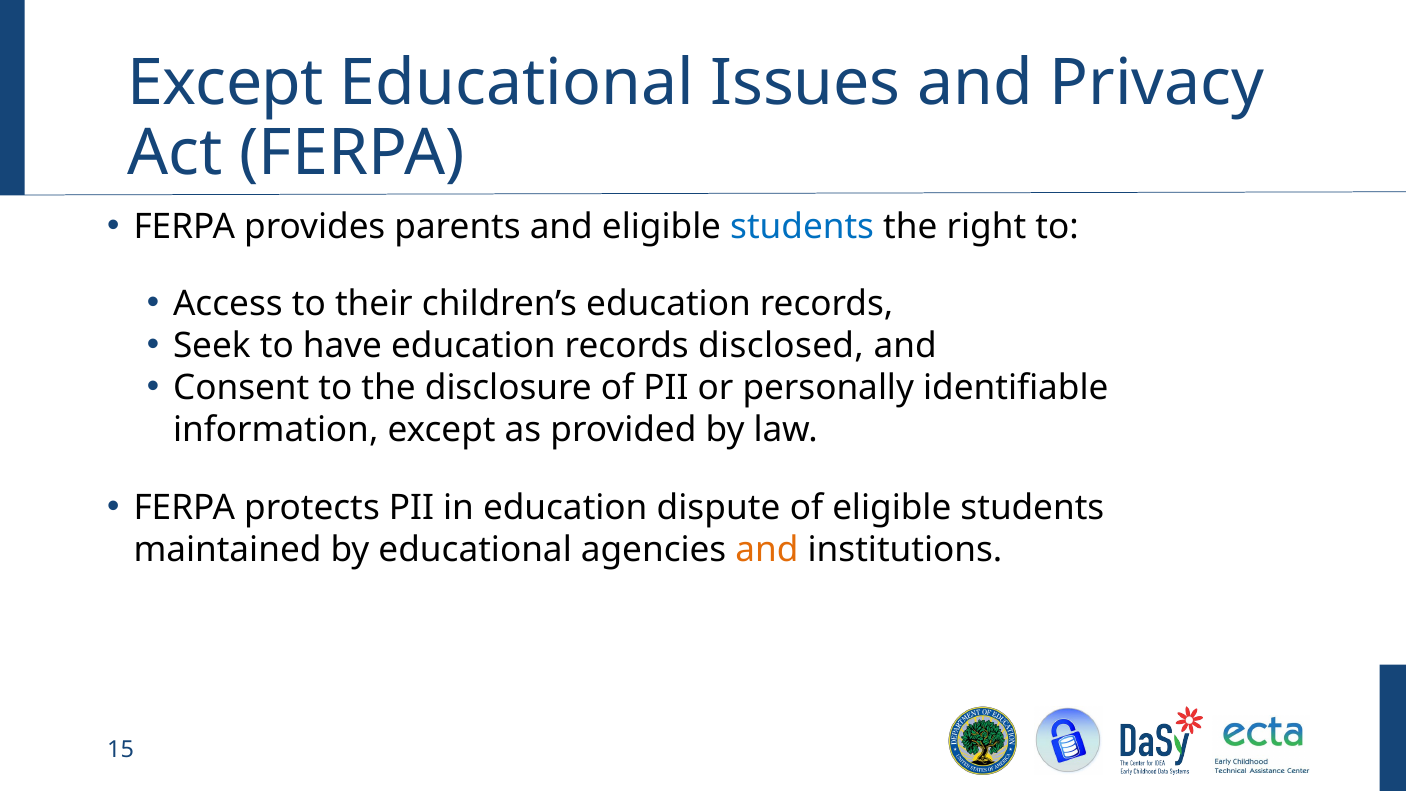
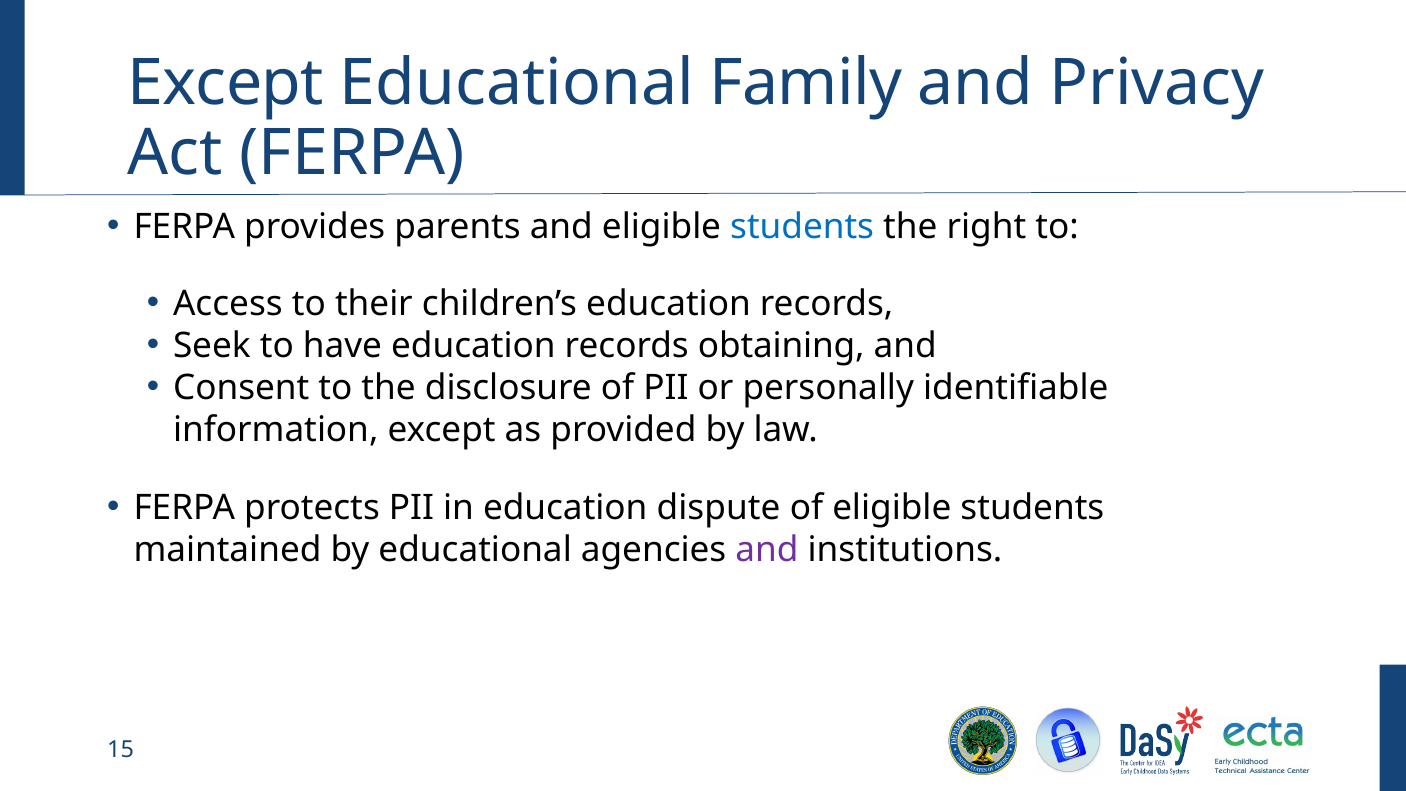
Issues: Issues -> Family (806, 83)
disclosed: disclosed -> obtaining (781, 346)
and colour: orange -> purple (767, 550)
